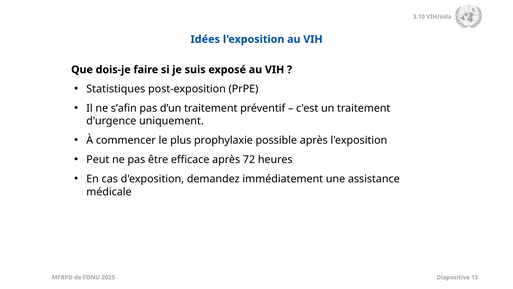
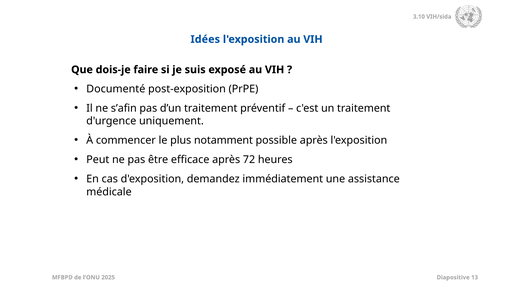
Statistiques: Statistiques -> Documenté (116, 89)
prophylaxie: prophylaxie -> notamment (223, 140)
